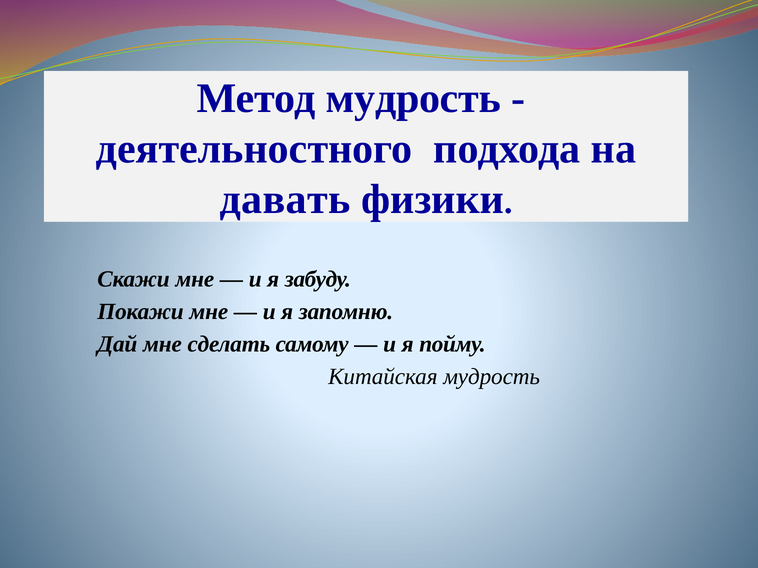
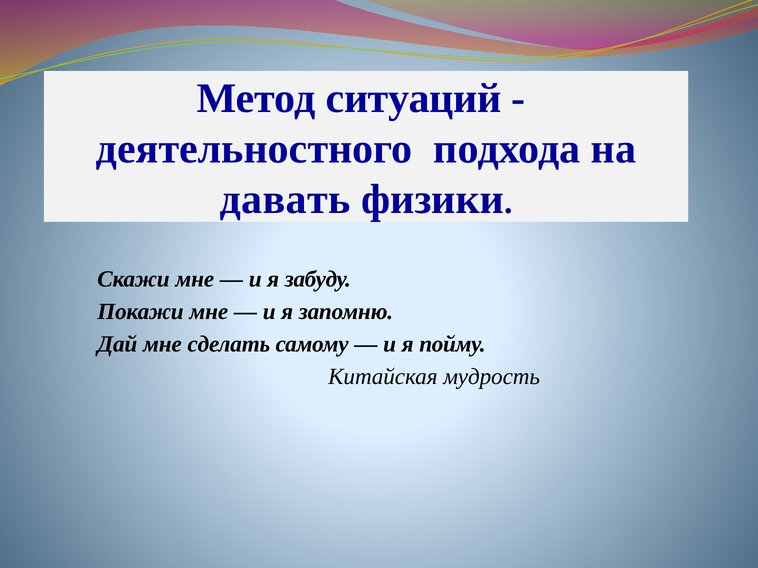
Метод мудрость: мудрость -> ситуаций (414, 99)
